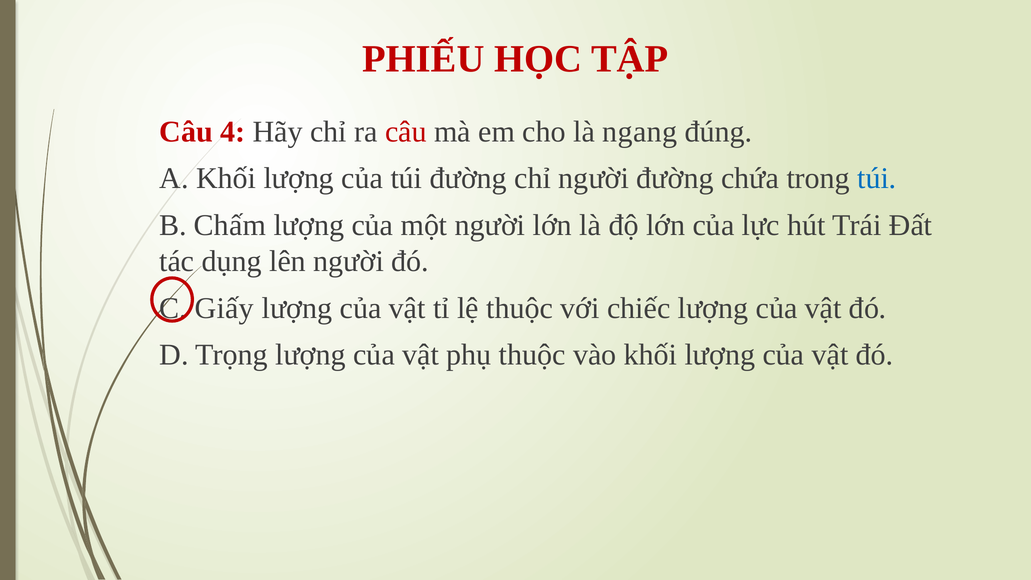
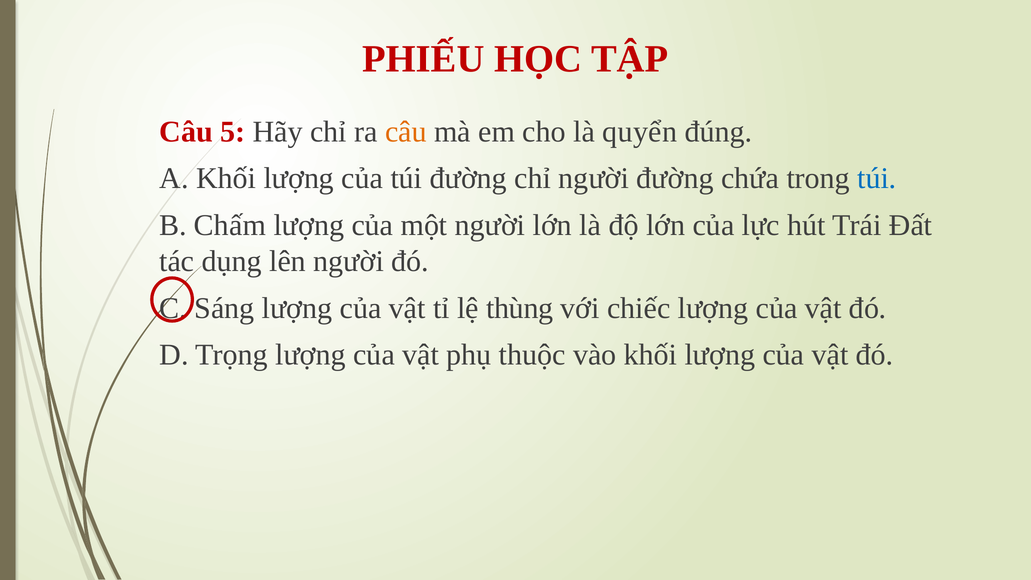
4: 4 -> 5 (233, 132)
câu colour: red -> orange (406, 132)
ngang: ngang -> quyển (640, 132)
Giấy: Giấy -> Sáng (224, 308)
lệ thuộc: thuộc -> thùng (520, 308)
